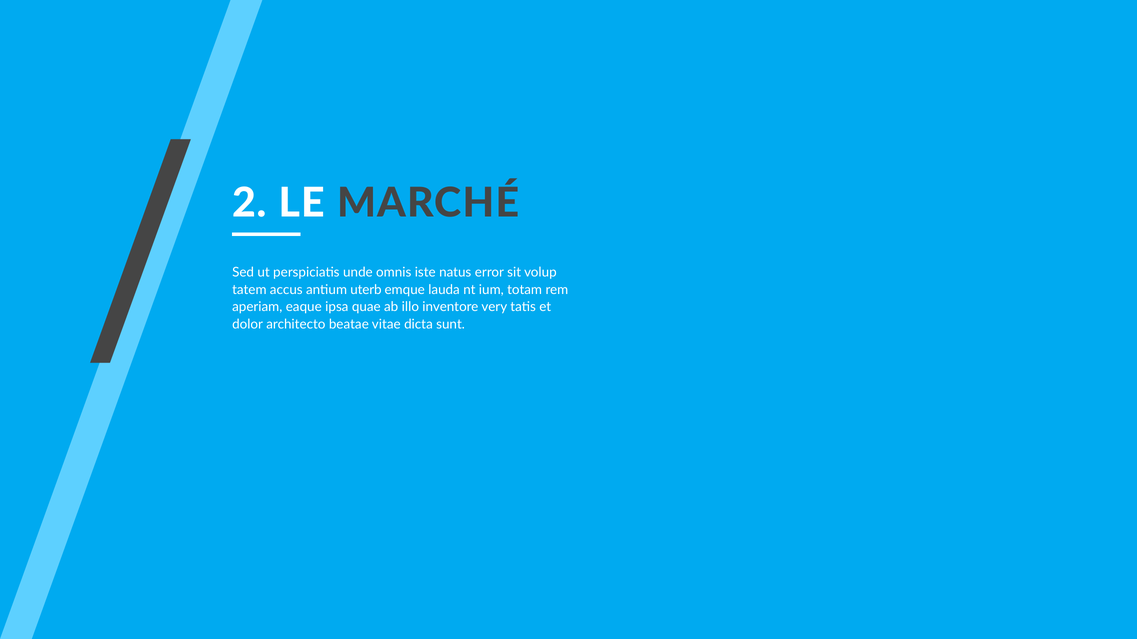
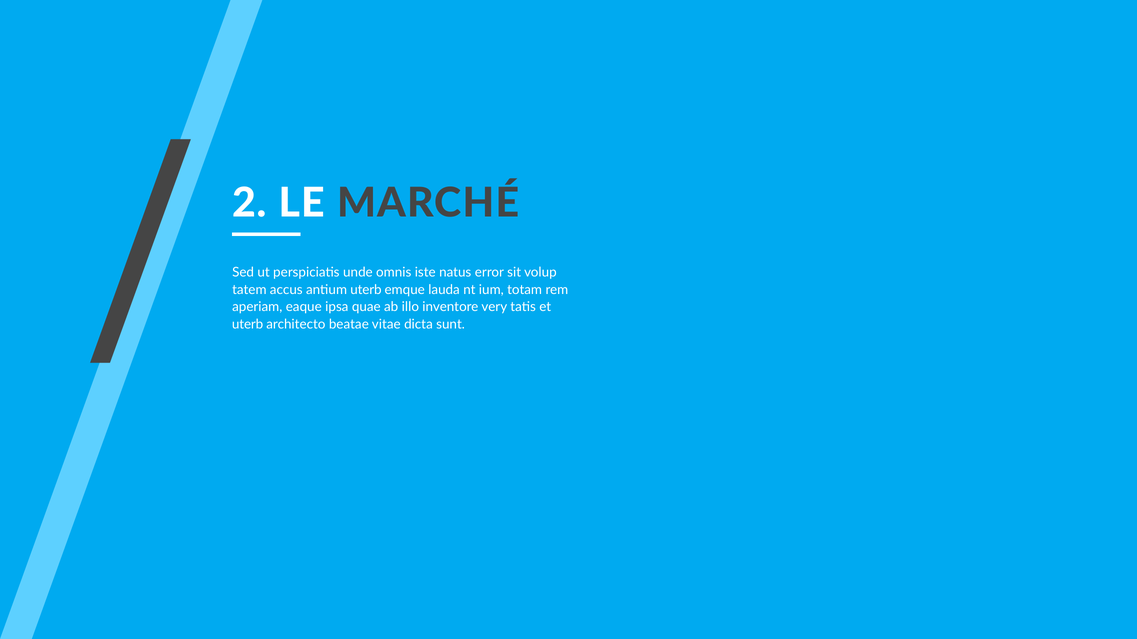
dolor: dolor -> uterb (248, 325)
